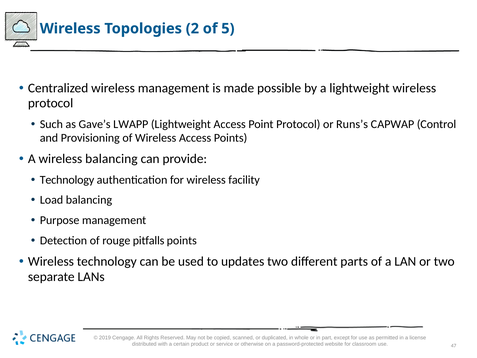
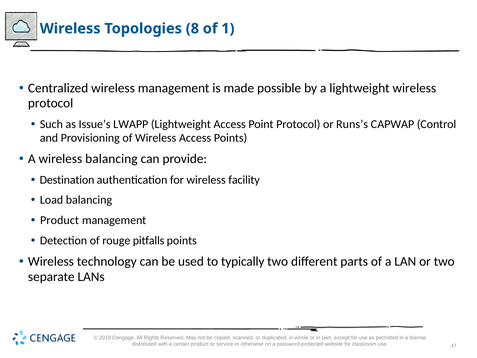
2: 2 -> 8 (192, 29)
5: 5 -> 1 (228, 29)
Gave’s: Gave’s -> Issue’s (95, 124)
Technology: Technology -> Destination (67, 180)
Purpose: Purpose -> Product (60, 220)
updates: updates -> typically (243, 261)
